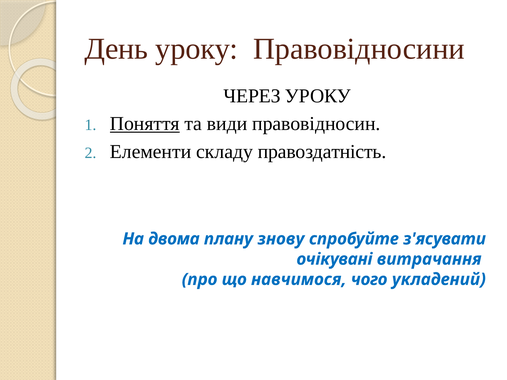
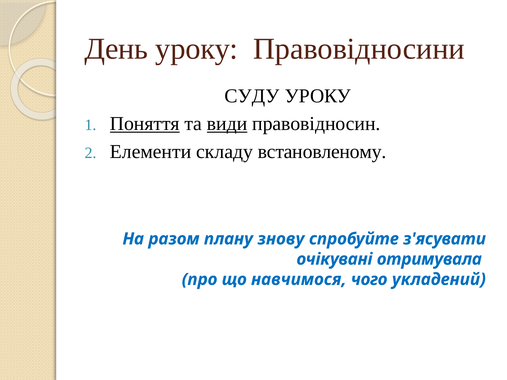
ЧЕРЕЗ: ЧЕРЕЗ -> СУДУ (252, 96)
види underline: none -> present (227, 124)
правоздатність: правоздатність -> встановленому (322, 152)
двома: двома -> разом (174, 239)
витрачання: витрачання -> отримувала (429, 259)
